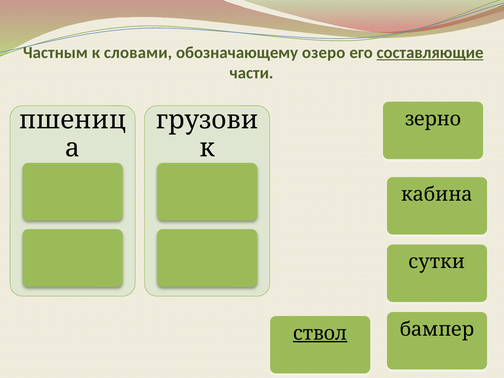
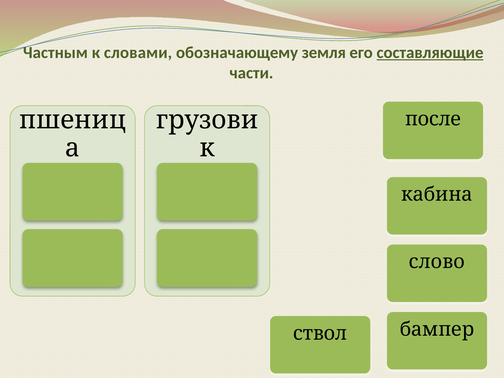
озеро: озеро -> земля (324, 53)
зерно: зерно -> после (433, 119)
сутки: сутки -> слово (437, 262)
ствол underline: present -> none (320, 333)
